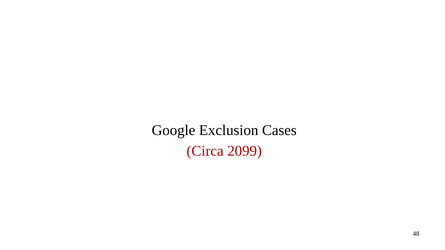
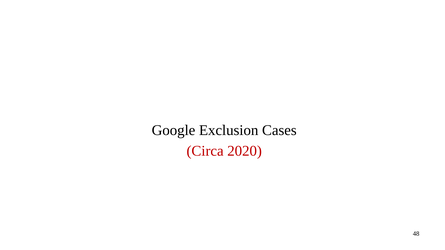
2099: 2099 -> 2020 (245, 151)
